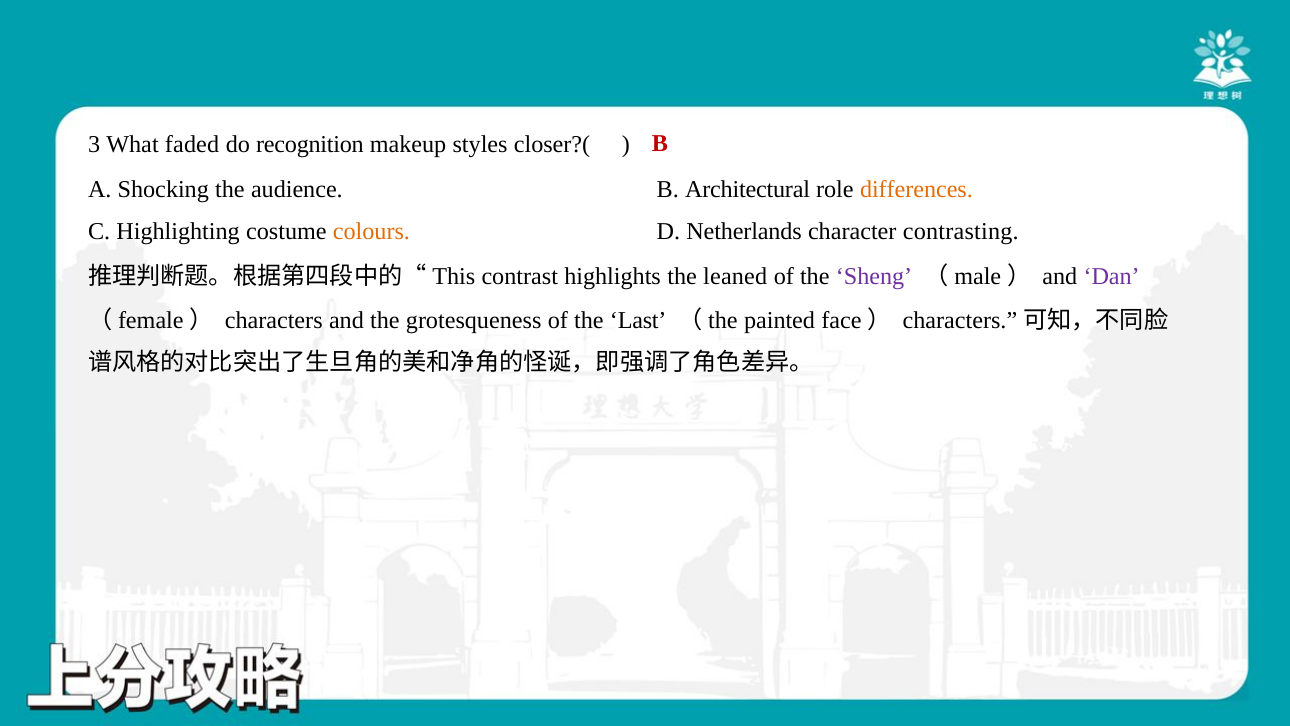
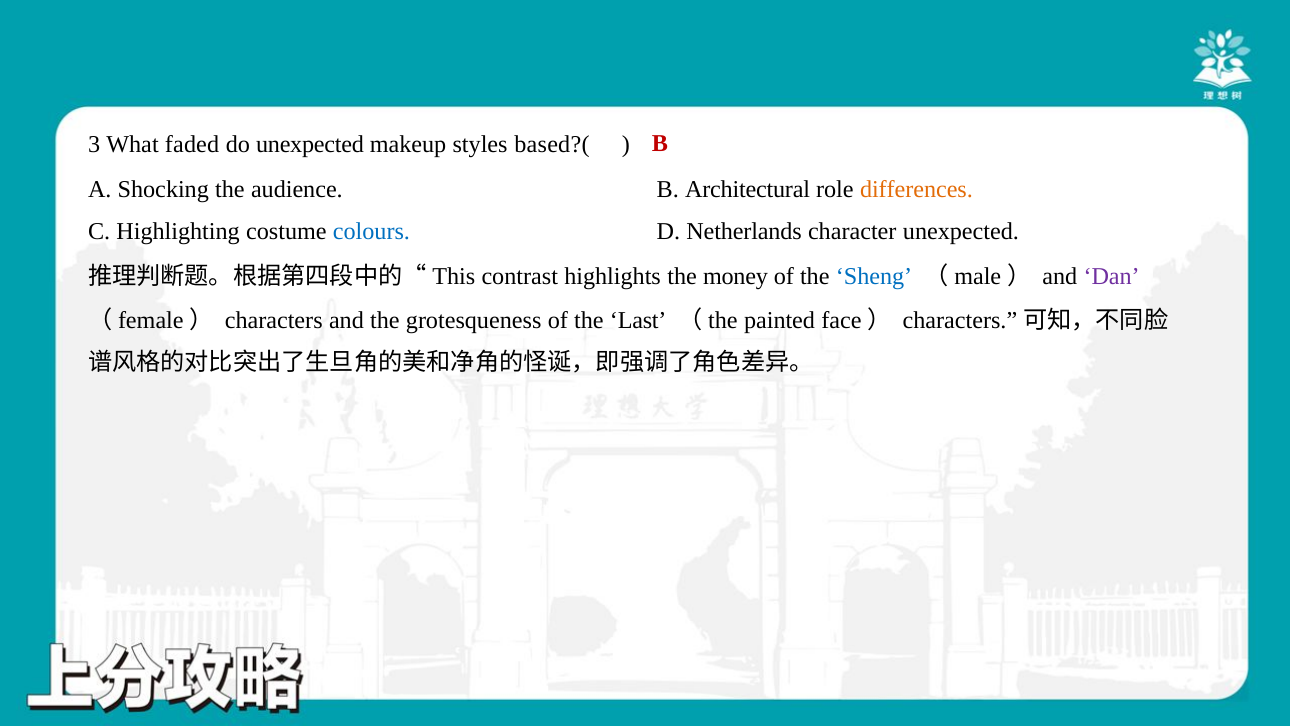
do recognition: recognition -> unexpected (310, 144)
closer?(: closer?( -> based?( (552, 144)
colours colour: orange -> blue (371, 231)
character contrasting: contrasting -> unexpected (961, 231)
leaned: leaned -> money (735, 276)
Sheng colour: purple -> blue (874, 276)
